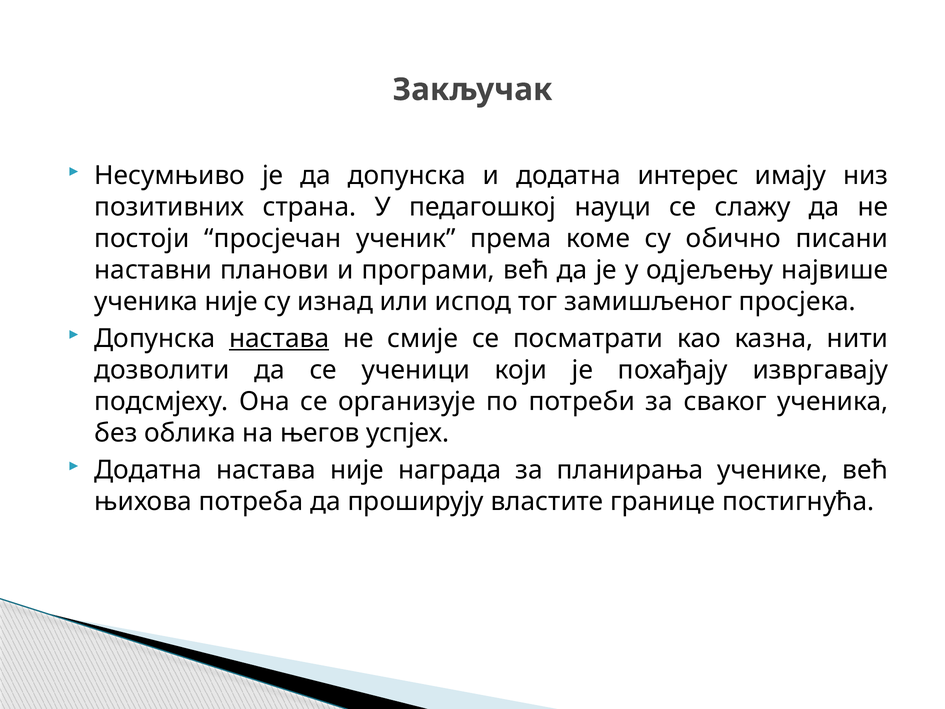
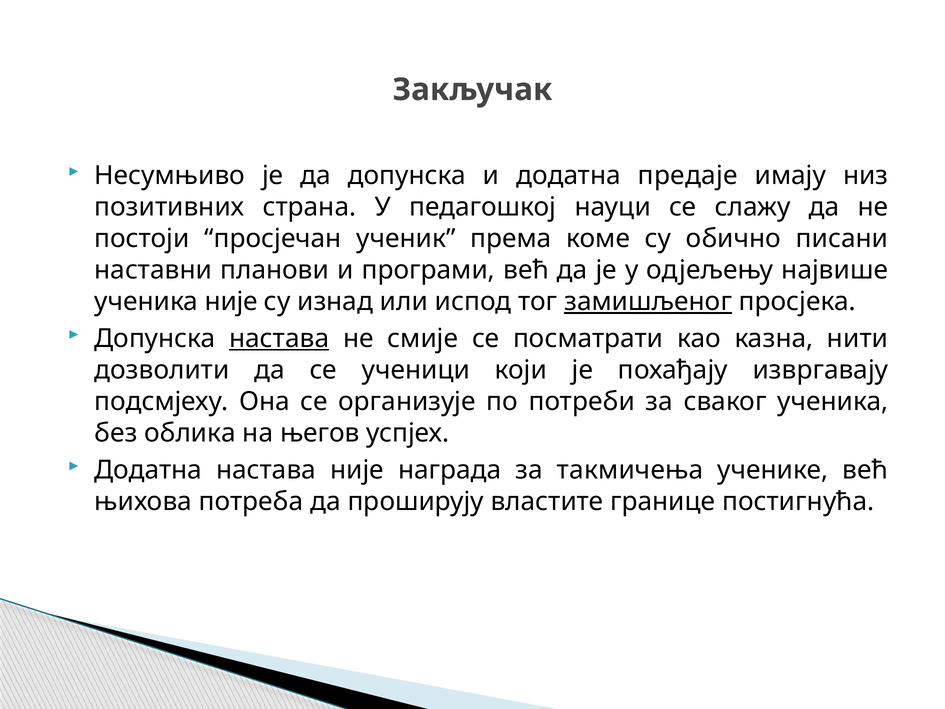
интерес: интерес -> предаје (688, 175)
замишљеног underline: none -> present (648, 302)
планирања: планирања -> такмичења (630, 470)
